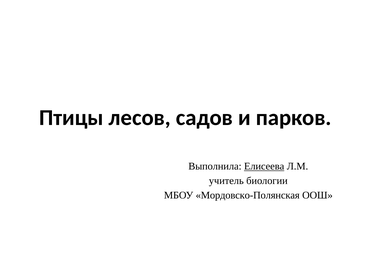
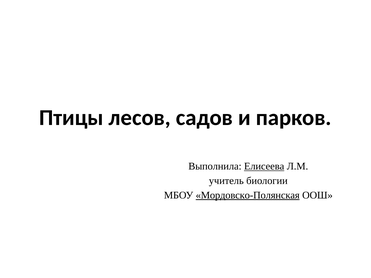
Мордовско-Полянская underline: none -> present (248, 195)
